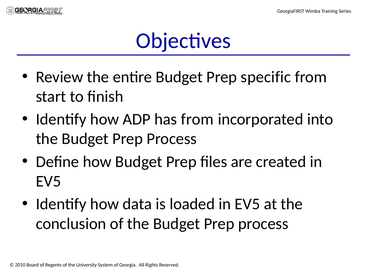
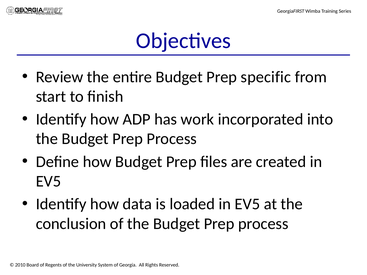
has from: from -> work (197, 119)
